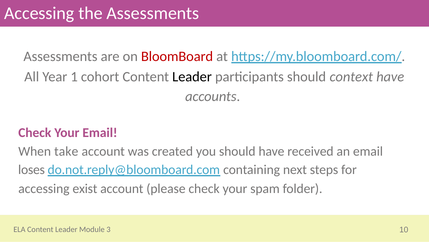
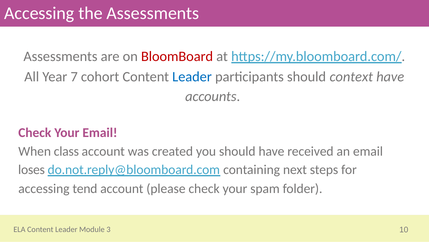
1: 1 -> 7 (74, 76)
Leader colour: black -> blue (192, 76)
take: take -> class (66, 151)
exist: exist -> tend (85, 188)
